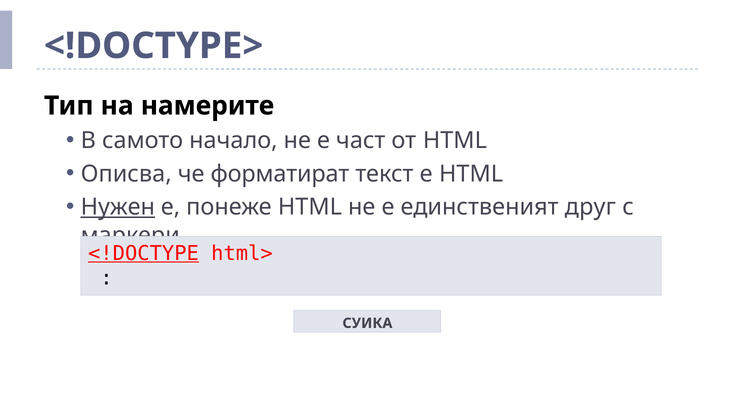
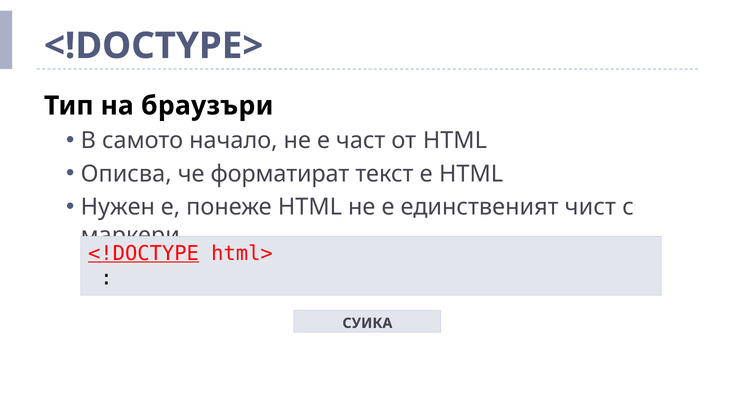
намерите: намерите -> браузъри (207, 106)
Нужен underline: present -> none (118, 207)
друг: друг -> чист (590, 207)
